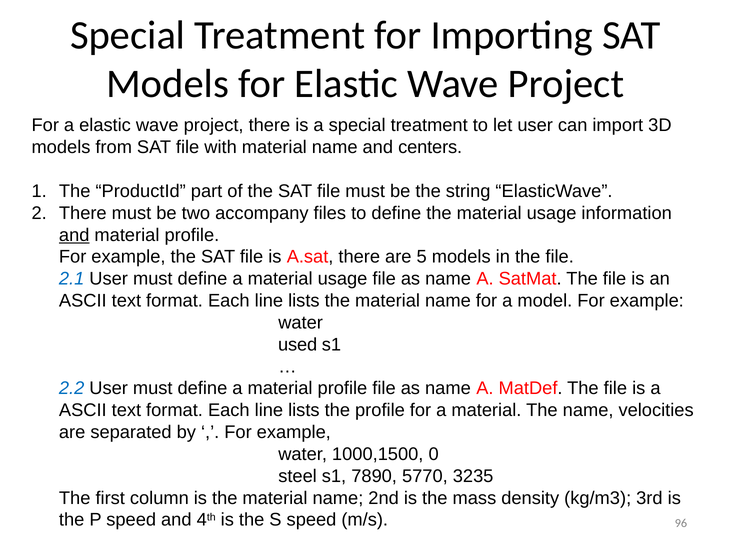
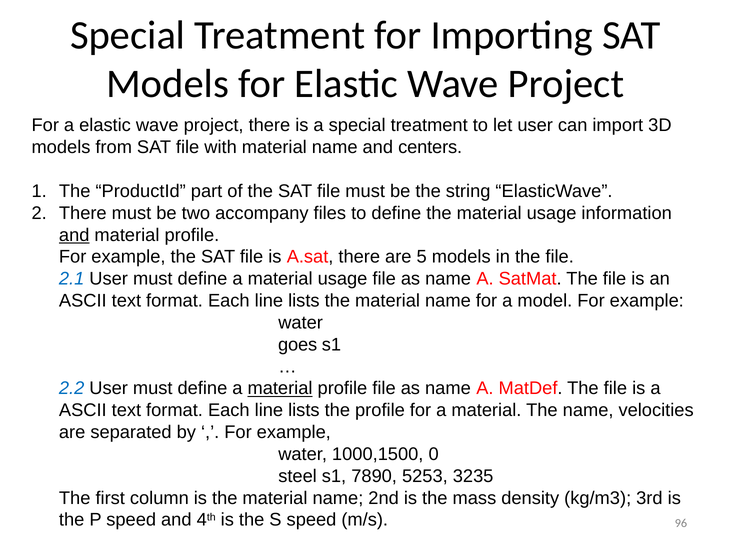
used: used -> goes (298, 345)
material underline: none -> present (280, 389)
5770: 5770 -> 5253 (425, 476)
